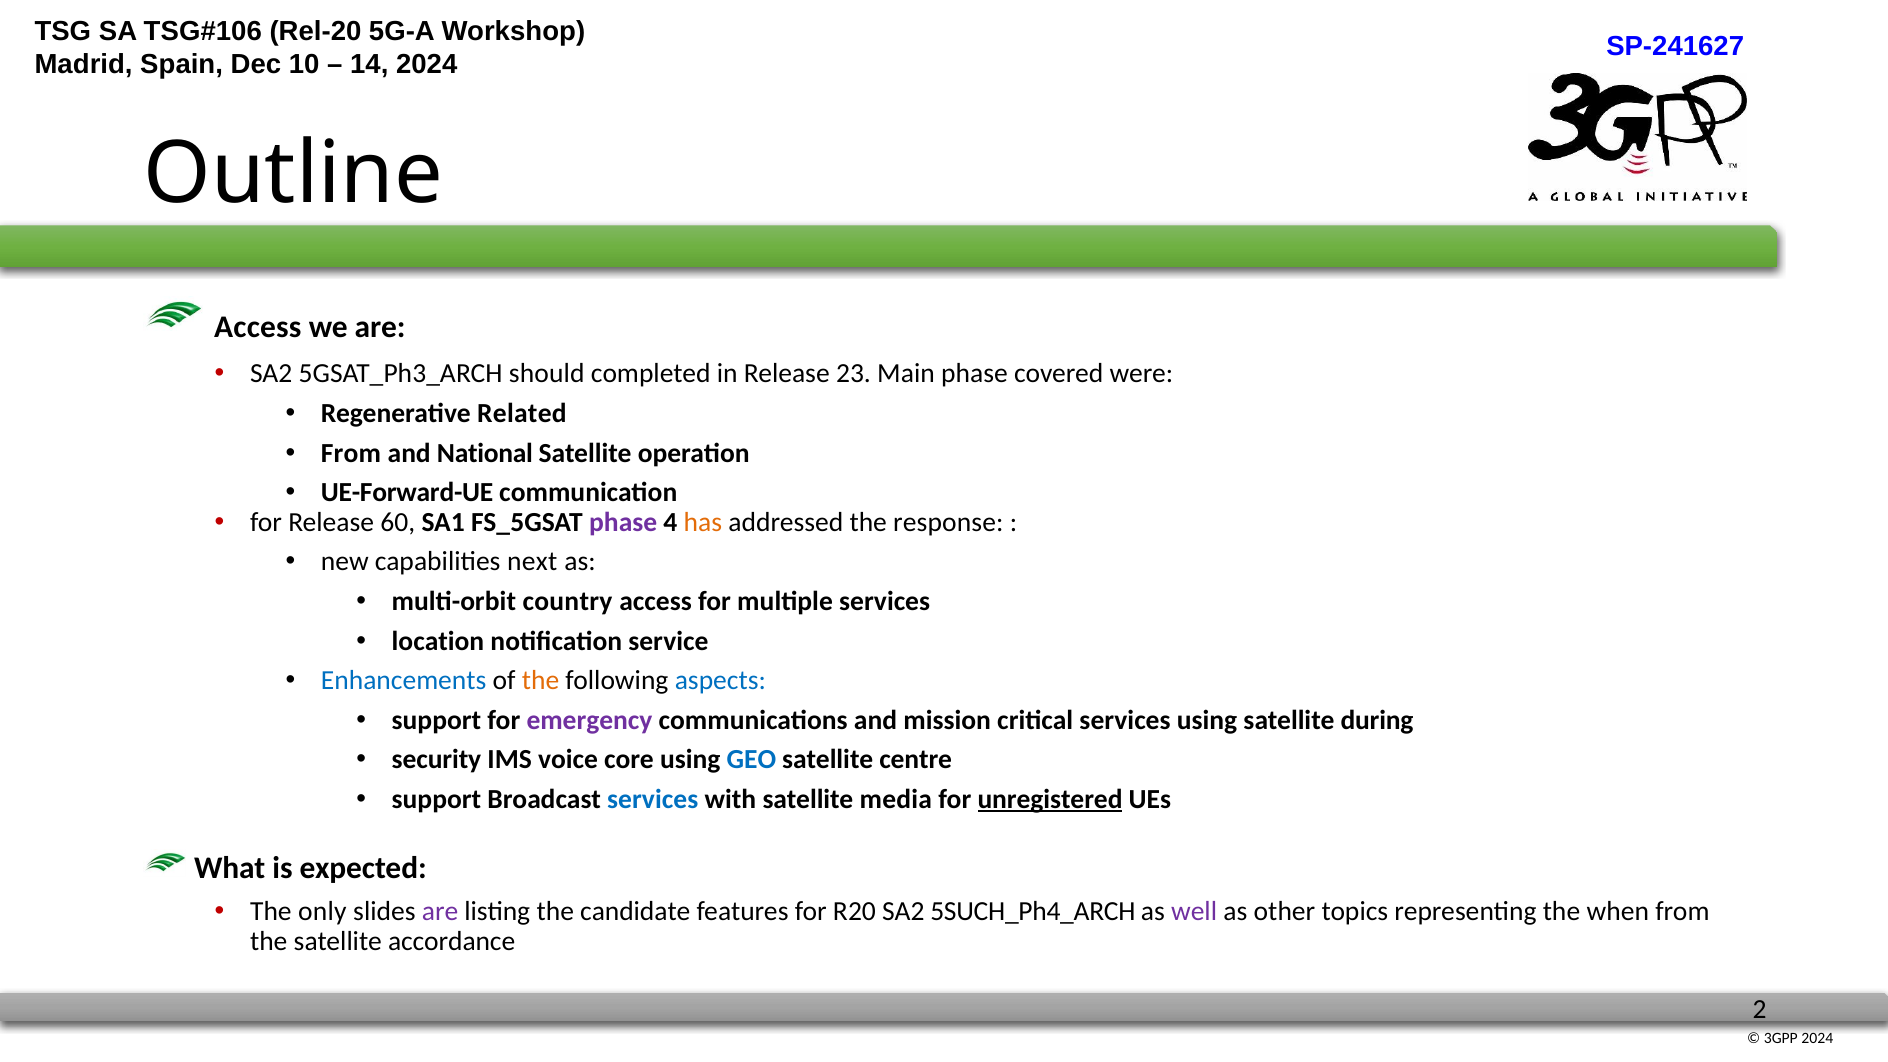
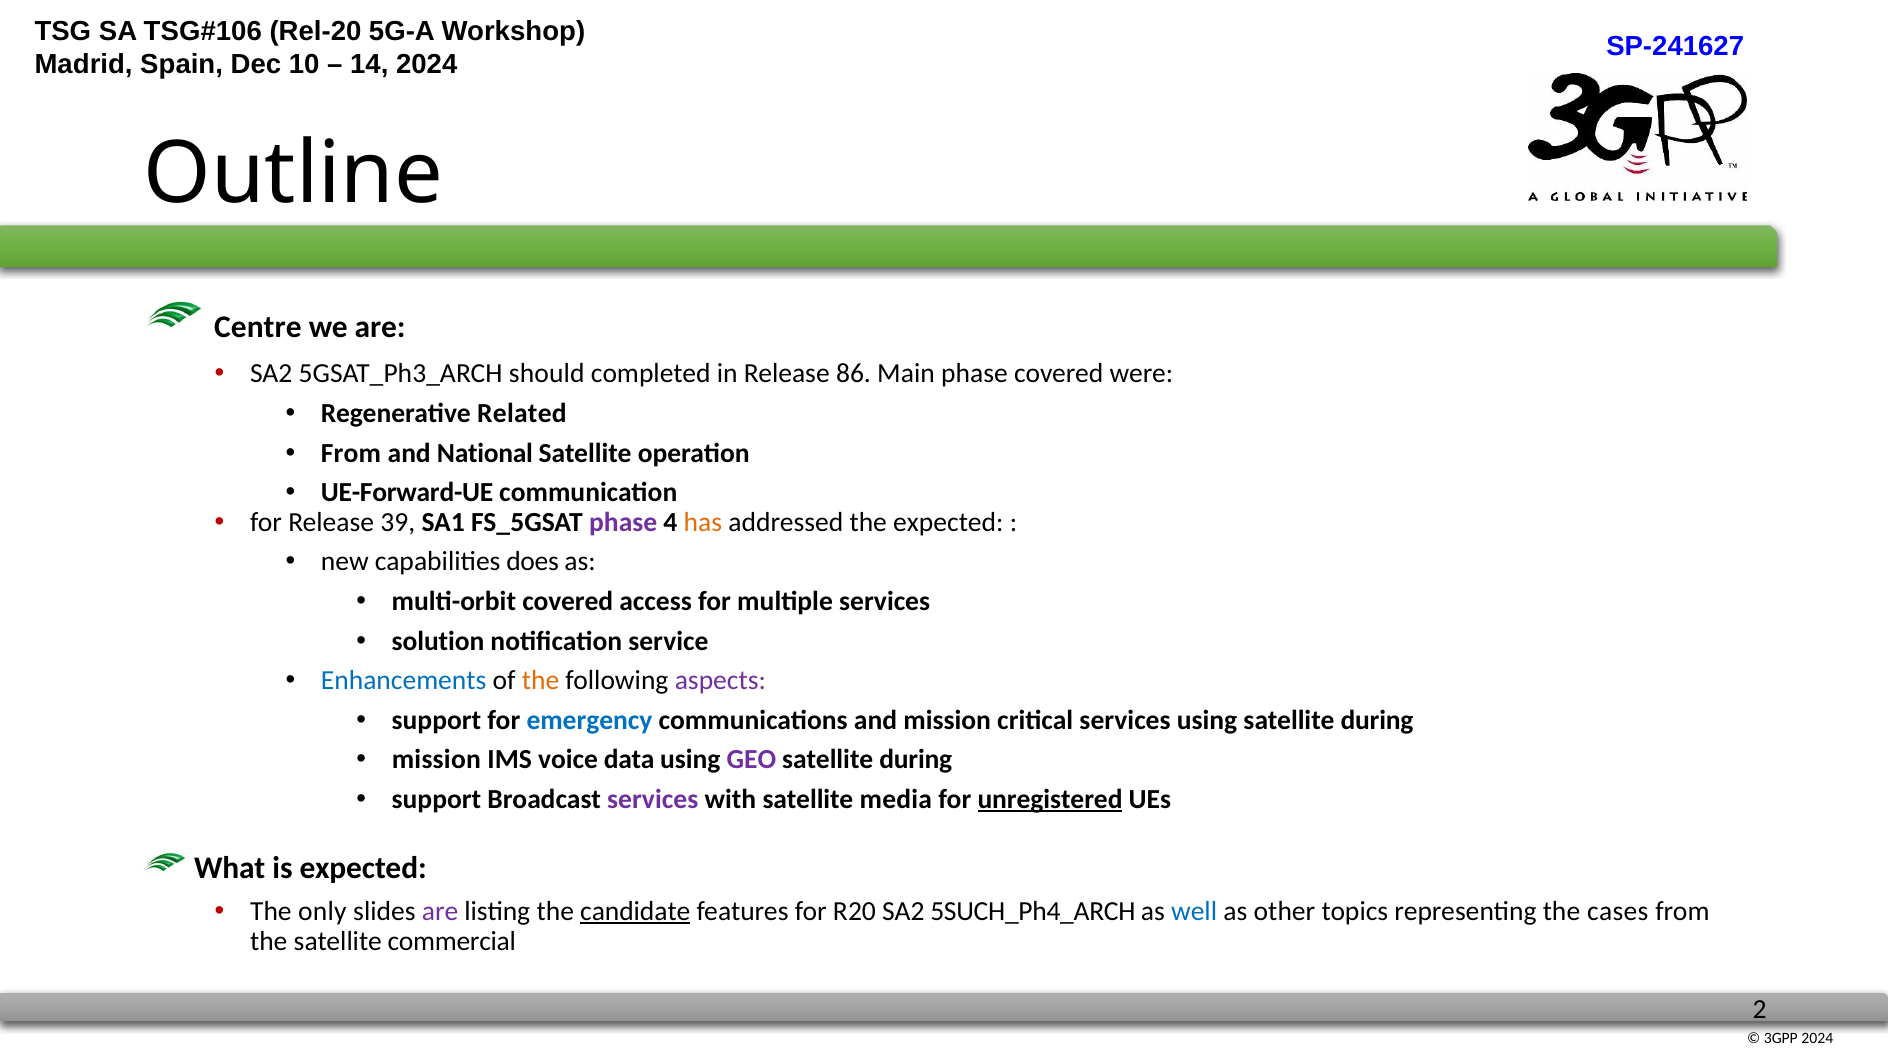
Access: Access -> Centre (258, 327)
23: 23 -> 86 (854, 374)
60: 60 -> 39 (398, 522)
the response: response -> expected (948, 522)
next: next -> does (533, 562)
multi-orbit country: country -> covered (568, 601)
location: location -> solution (438, 641)
aspects colour: blue -> purple (720, 681)
emergency colour: purple -> blue (589, 720)
security: security -> mission (436, 760)
core: core -> data (629, 760)
GEO colour: blue -> purple (751, 760)
centre: centre -> during (916, 760)
services colour: blue -> purple (653, 799)
candidate underline: none -> present (635, 911)
well colour: purple -> blue (1194, 911)
when: when -> cases (1618, 911)
accordance: accordance -> commercial (452, 941)
